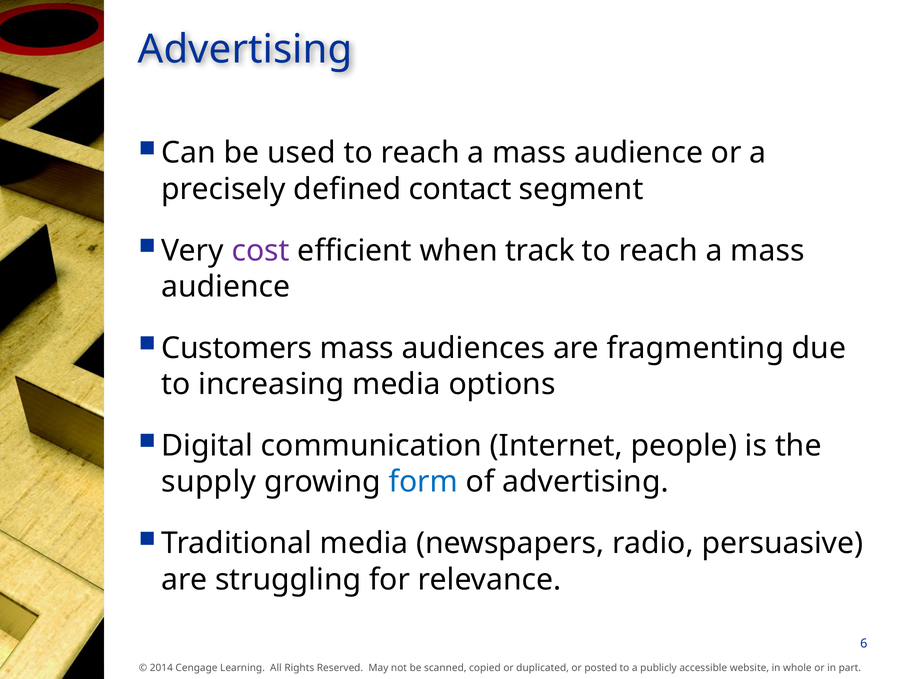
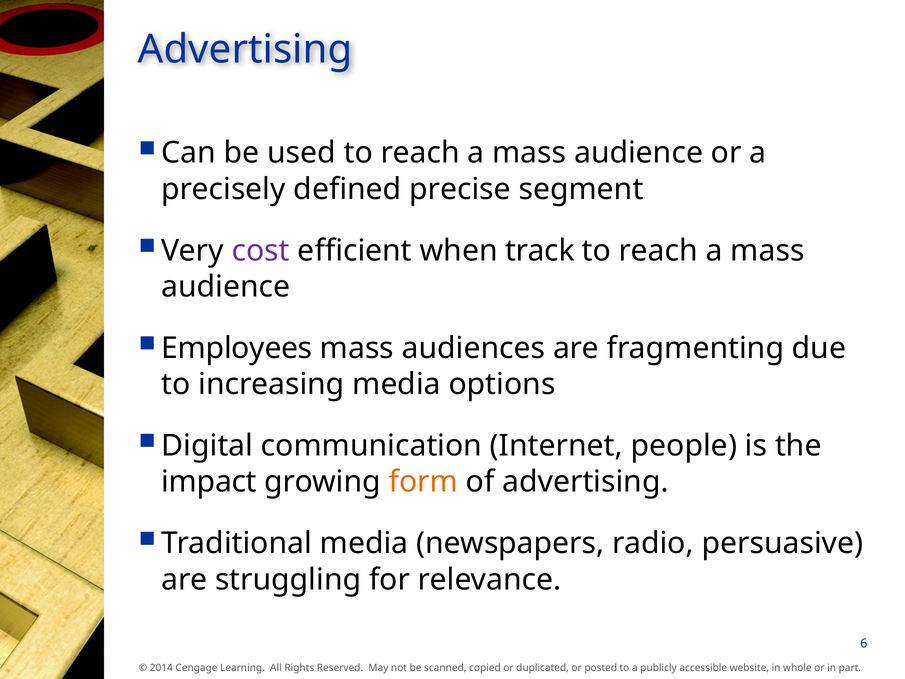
contact: contact -> precise (460, 189)
Customers: Customers -> Employees (237, 348)
supply: supply -> impact (209, 482)
form colour: blue -> orange (423, 482)
